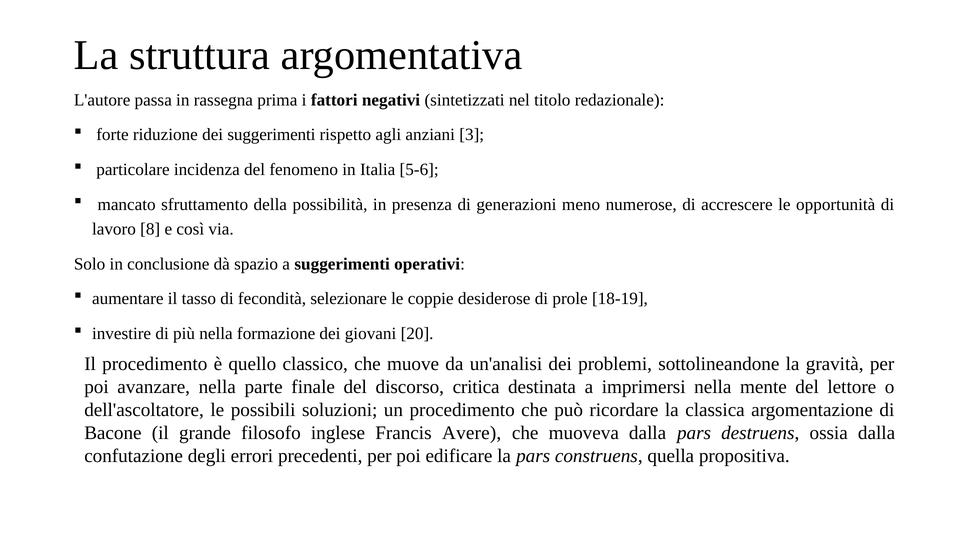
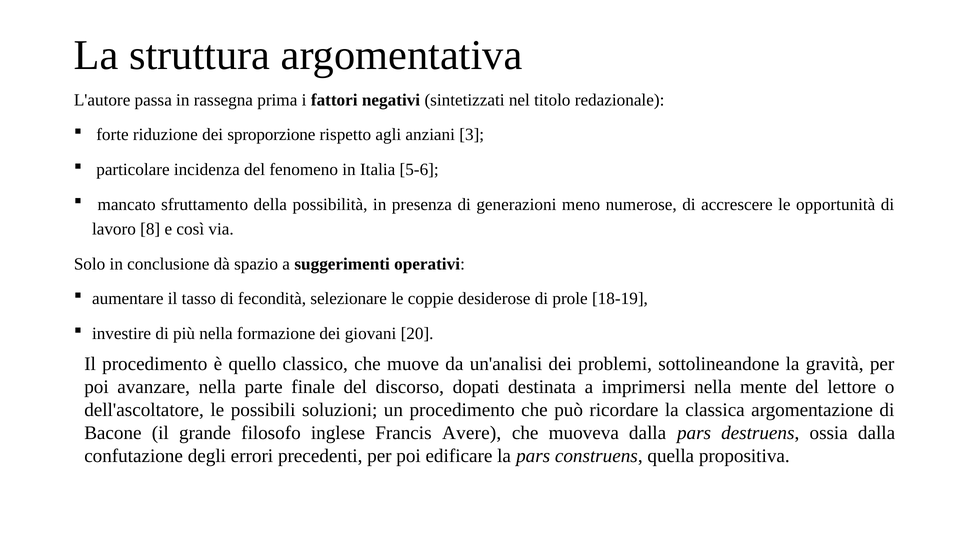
dei suggerimenti: suggerimenti -> sproporzione (271, 135)
critica: critica -> dopati (476, 387)
